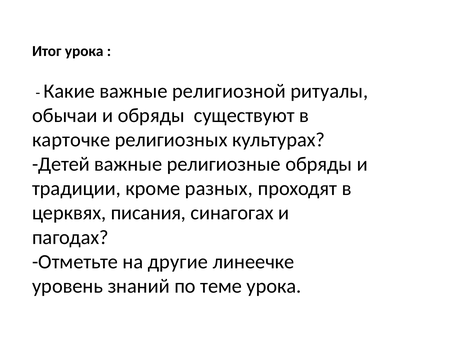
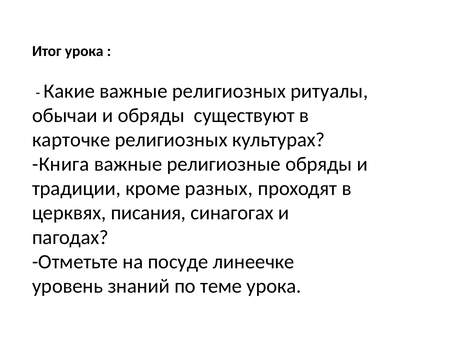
важные религиозной: религиозной -> религиозных (229, 91)
Детей: Детей -> Книга (61, 164)
другие: другие -> посуде (178, 262)
